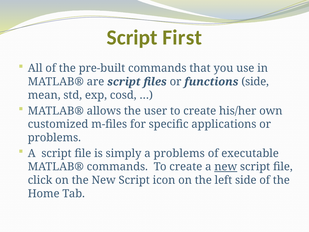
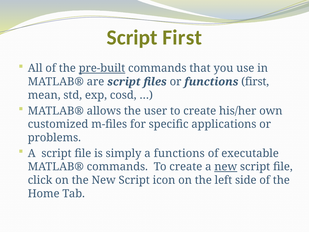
pre-built underline: none -> present (102, 68)
functions side: side -> first (255, 82)
a problems: problems -> functions (179, 153)
